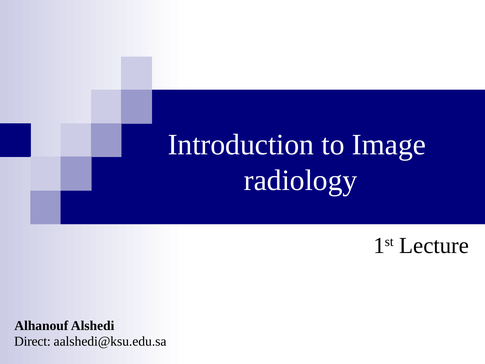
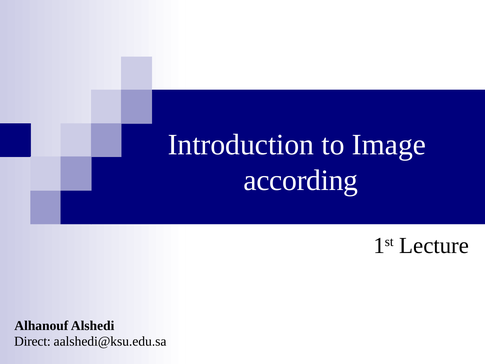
radiology: radiology -> according (301, 180)
